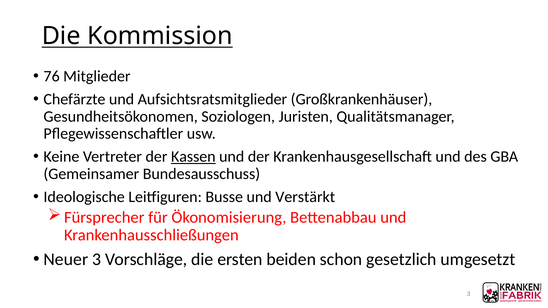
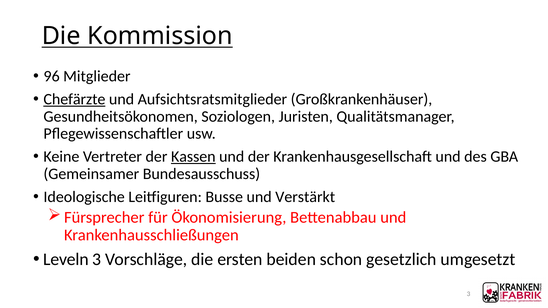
76: 76 -> 96 (52, 76)
Chefärzte underline: none -> present (74, 99)
Neuer: Neuer -> Leveln (66, 259)
